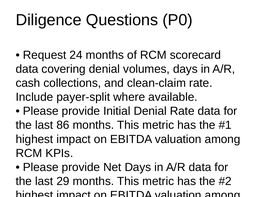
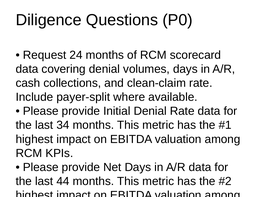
86: 86 -> 34 (63, 125)
29: 29 -> 44 (63, 181)
